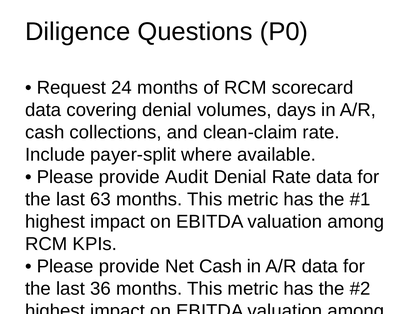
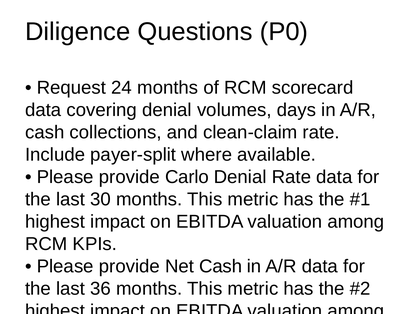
Audit: Audit -> Carlo (187, 177)
63: 63 -> 30 (101, 200)
